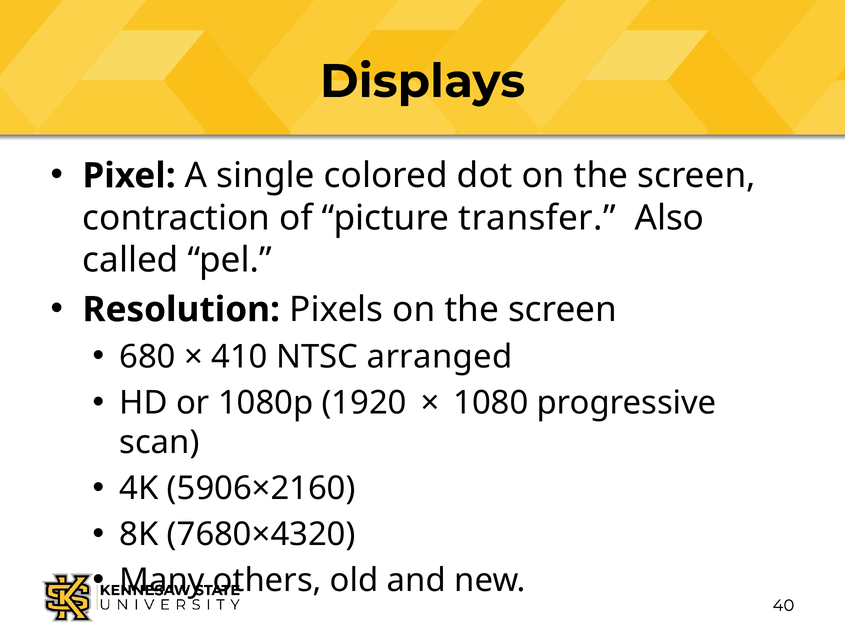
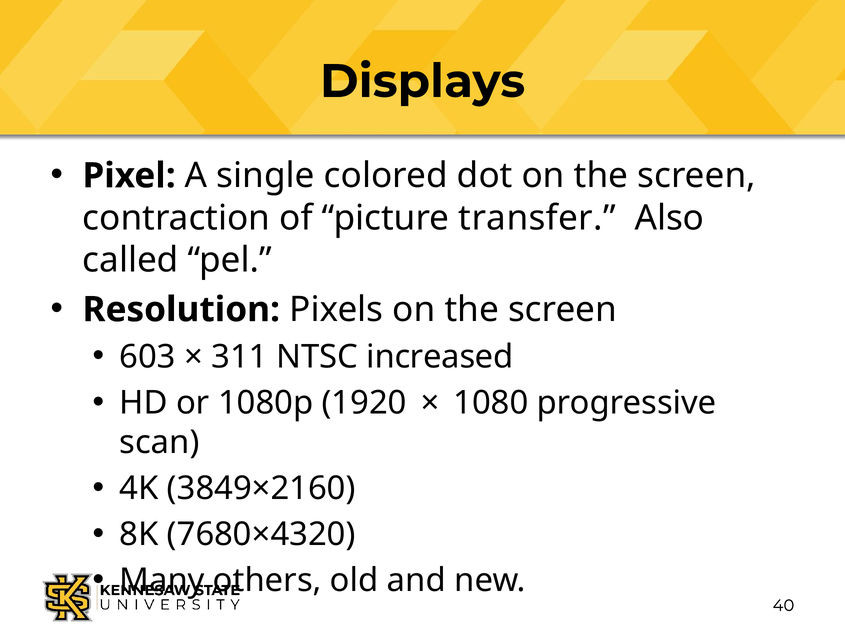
680: 680 -> 603 (148, 357)
410: 410 -> 311 (240, 357)
arranged: arranged -> increased (440, 357)
5906×2160: 5906×2160 -> 3849×2160 (261, 488)
